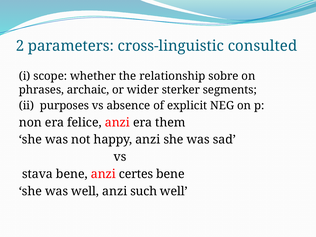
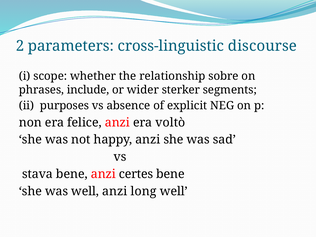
consulted: consulted -> discourse (262, 46)
archaic: archaic -> include (88, 90)
them: them -> voltò (170, 122)
such: such -> long (144, 191)
